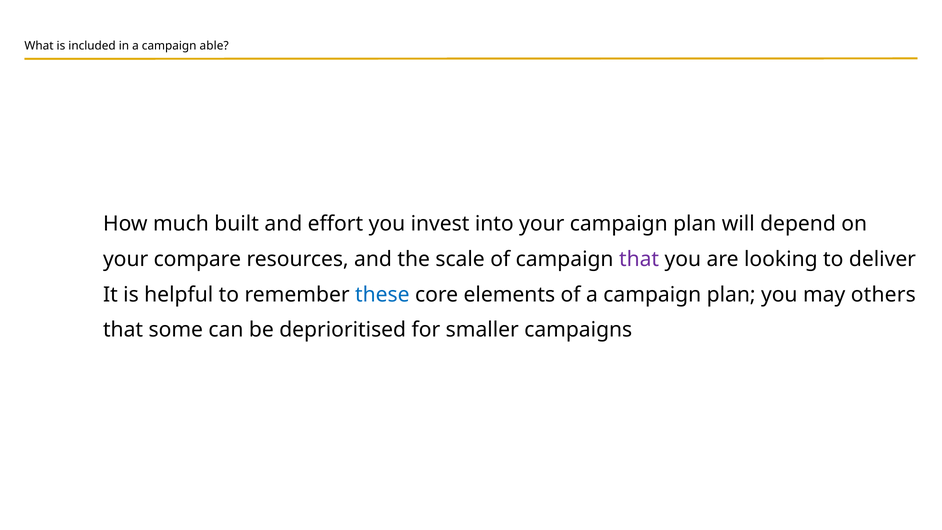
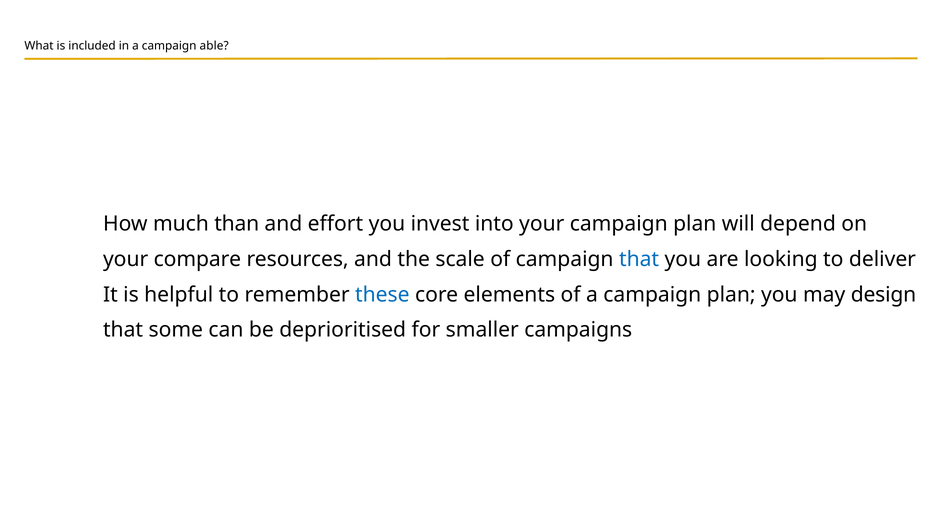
built: built -> than (237, 224)
that colour: purple -> blue (639, 259)
others: others -> design (883, 294)
